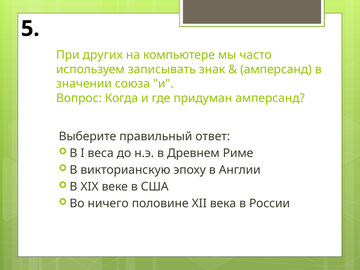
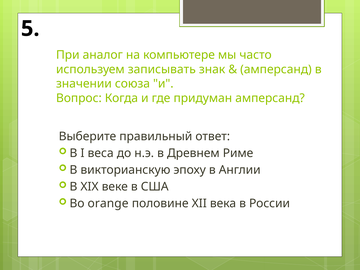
других: других -> аналог (103, 55)
ничего: ничего -> orange (108, 204)
